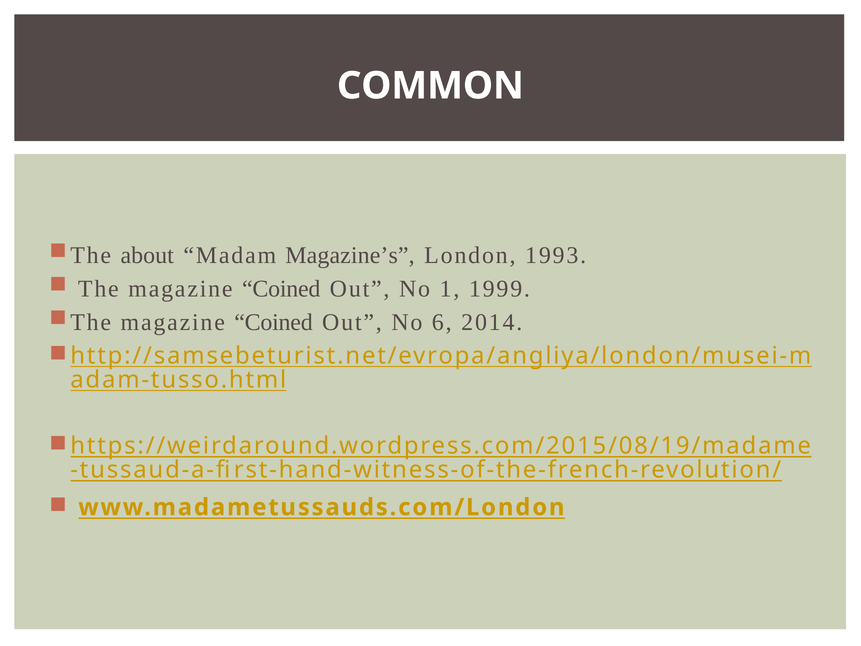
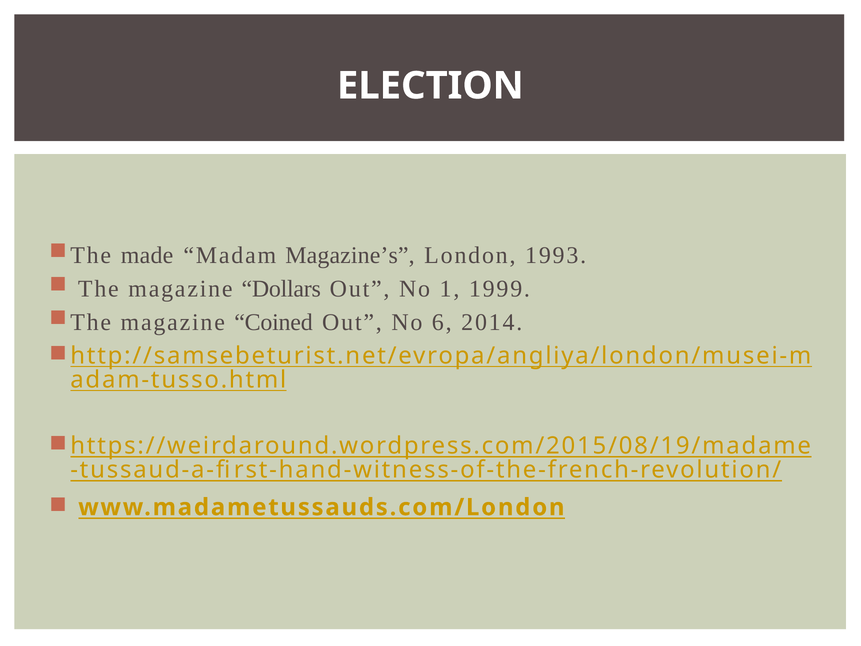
COMMON: COMMON -> ELECTION (430, 86)
about: about -> made (147, 255)
The magazine Coined: Coined -> Dollars (281, 289)
